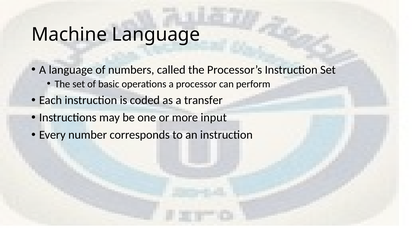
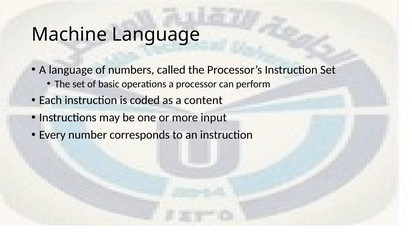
transfer: transfer -> content (203, 100)
